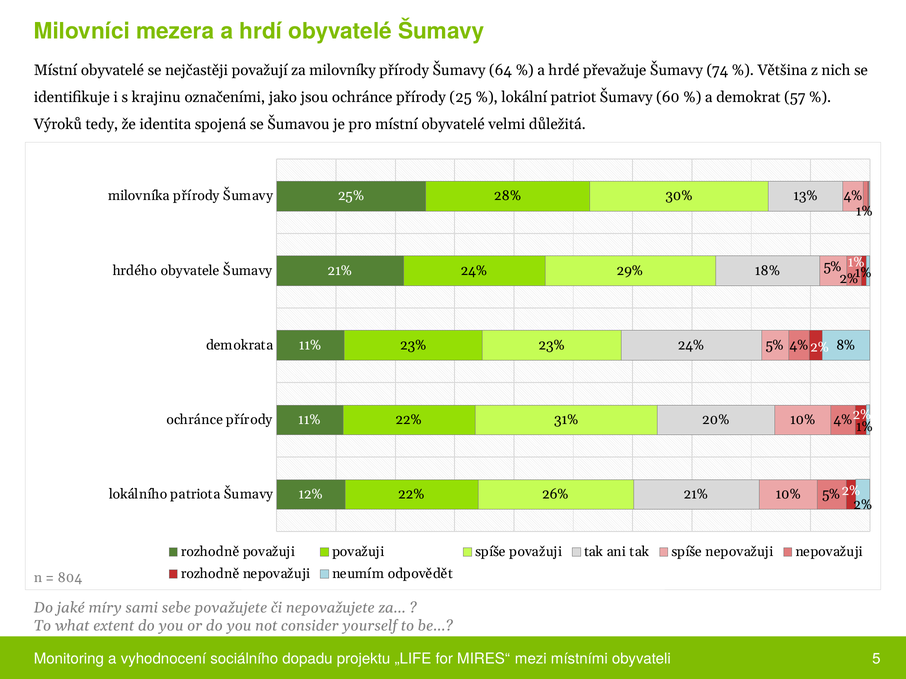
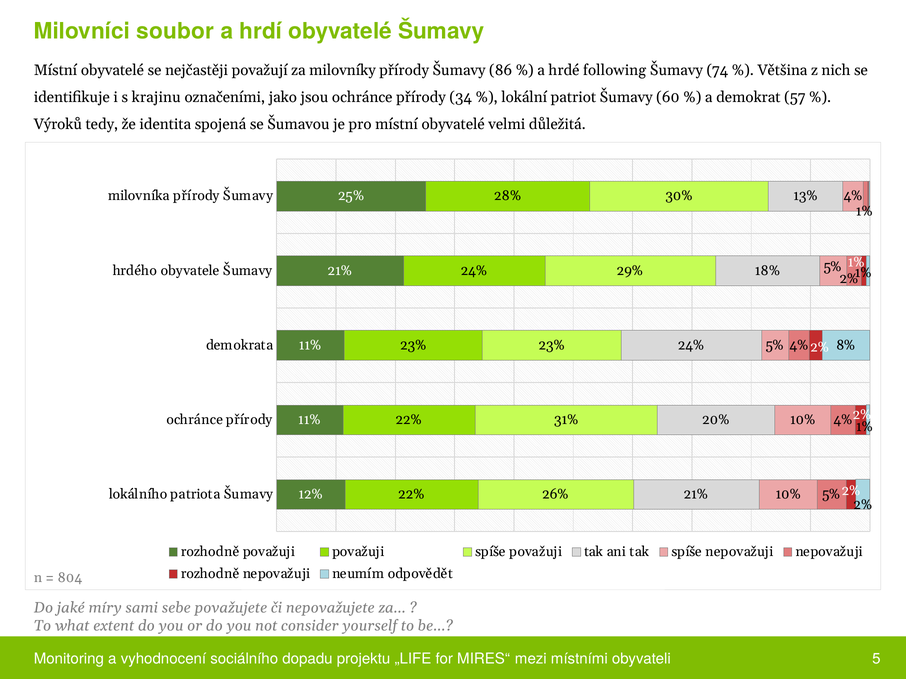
mezera: mezera -> soubor (175, 31)
64: 64 -> 86 (501, 70)
převažuje: převažuje -> following (615, 70)
25: 25 -> 34 (461, 97)
